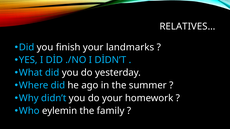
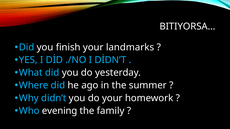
RELATIVES…: RELATIVES… -> BITIYORSA… (187, 27)
eylemin: eylemin -> evening (60, 111)
